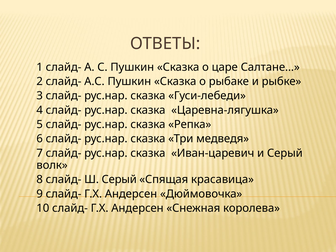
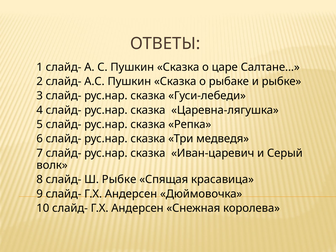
Ш Серый: Серый -> Рыбке (119, 179)
